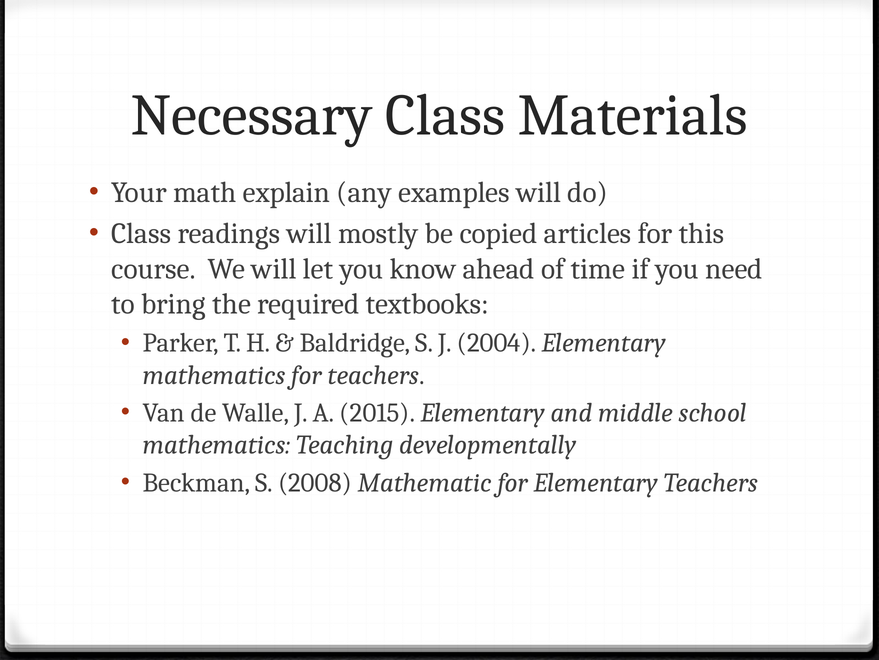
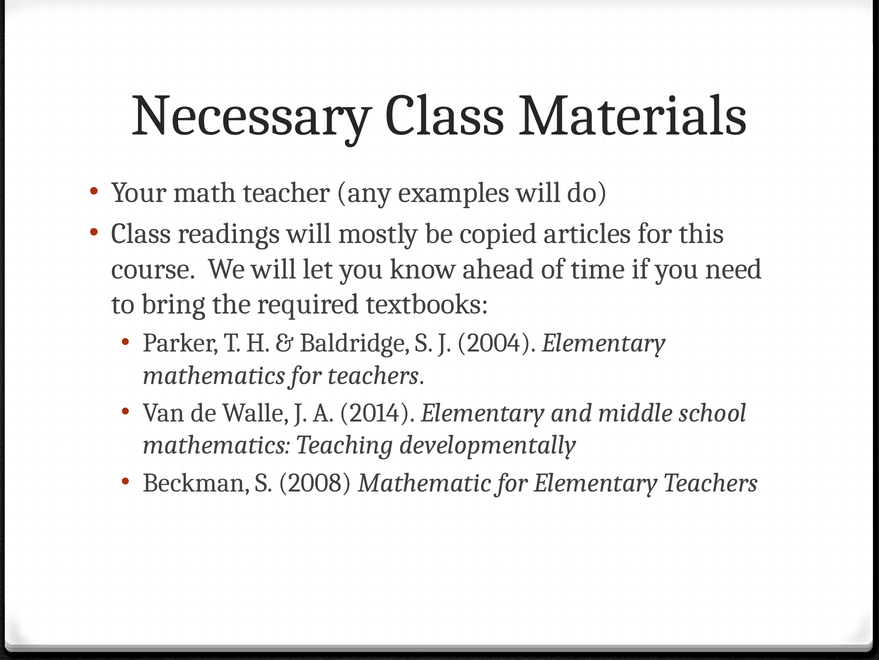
explain: explain -> teacher (287, 192)
2015: 2015 -> 2014 (377, 412)
